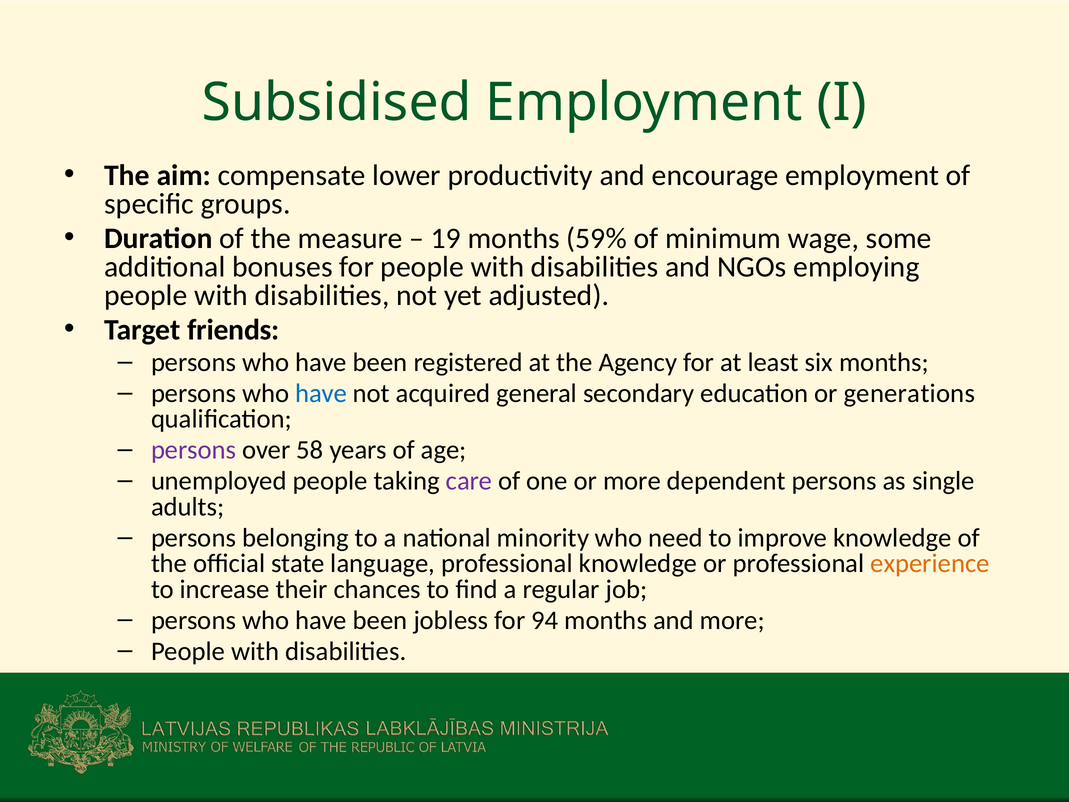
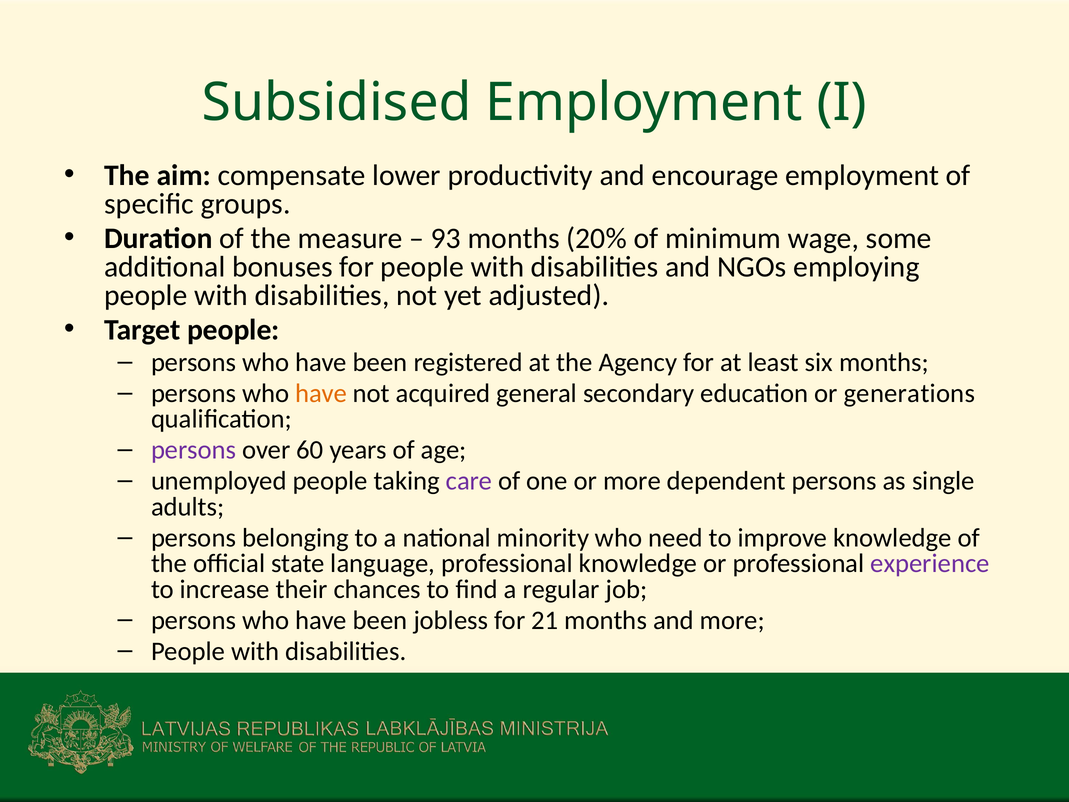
19: 19 -> 93 (446, 238)
59%: 59% -> 20% (597, 238)
Target friends: friends -> people (233, 330)
have colour: blue -> orange (321, 393)
58: 58 -> 60 (310, 450)
experience colour: orange -> purple (930, 563)
94: 94 -> 21 (545, 620)
